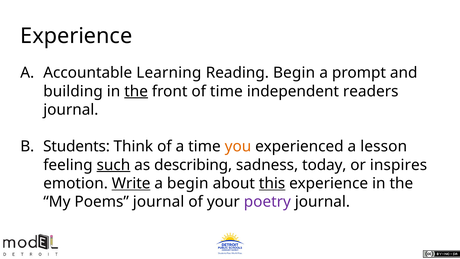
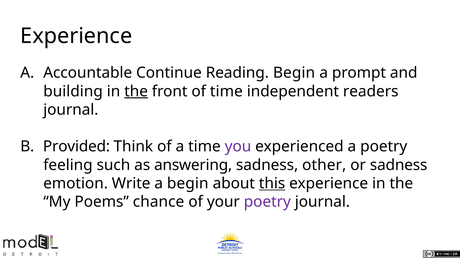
Learning: Learning -> Continue (169, 73)
Students: Students -> Provided (77, 146)
you colour: orange -> purple (238, 146)
a lesson: lesson -> poetry (384, 146)
such underline: present -> none (113, 165)
describing: describing -> answering (193, 165)
today: today -> other (324, 165)
or inspires: inspires -> sadness (399, 165)
Write underline: present -> none (131, 183)
Poems journal: journal -> chance (159, 202)
